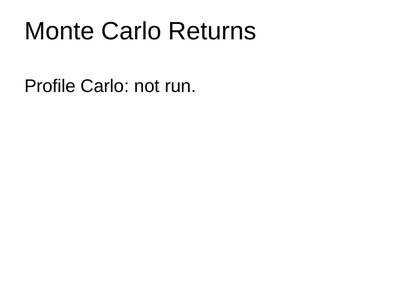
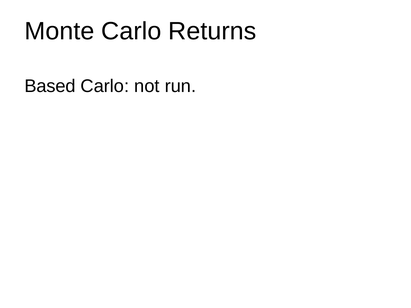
Profile: Profile -> Based (50, 86)
